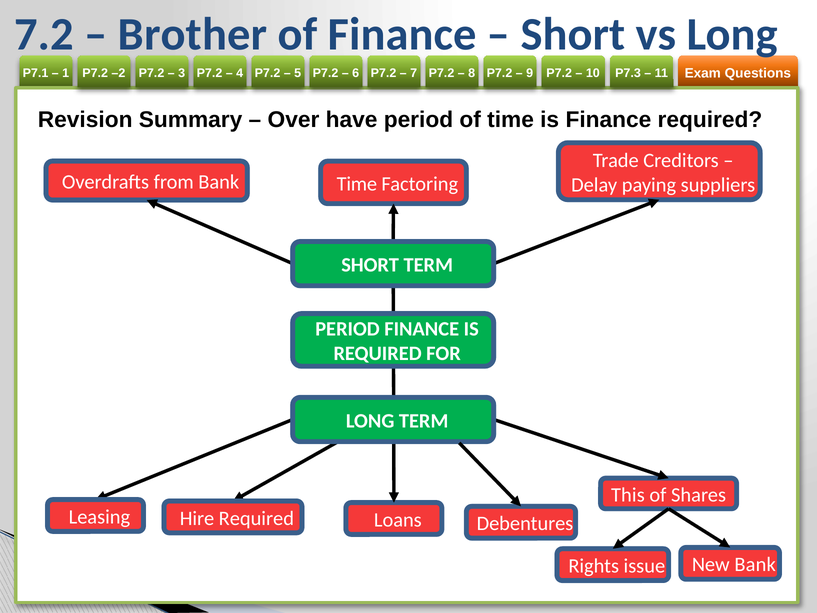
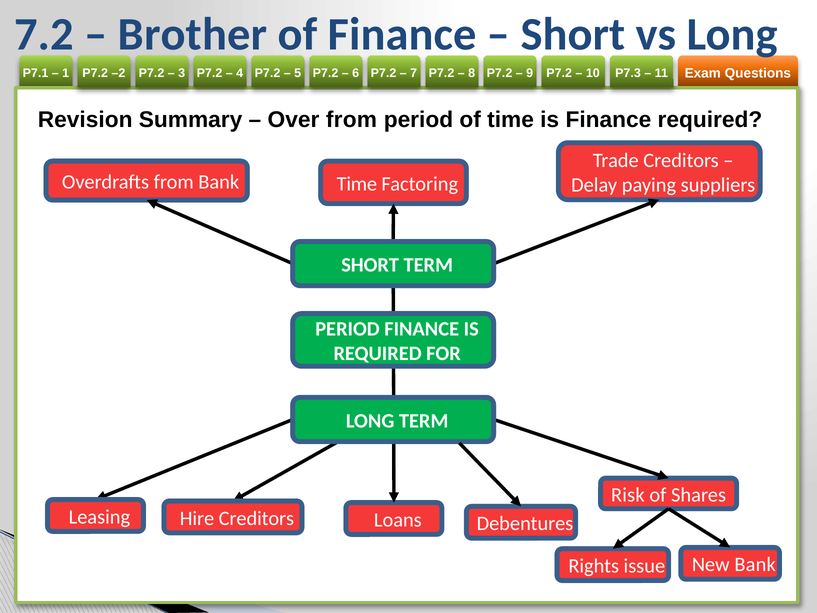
Over have: have -> from (351, 120)
This: This -> Risk (628, 495)
Hire Required: Required -> Creditors (256, 518)
